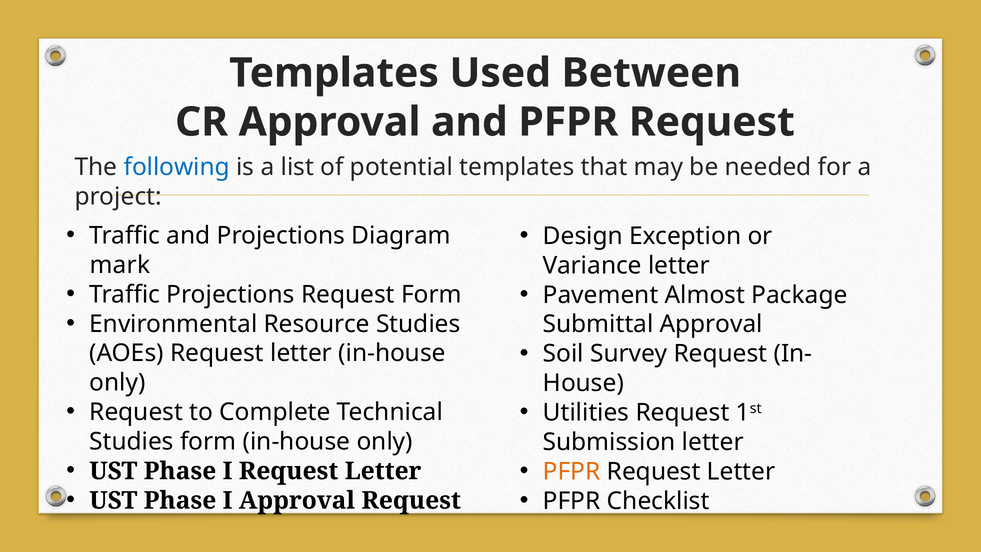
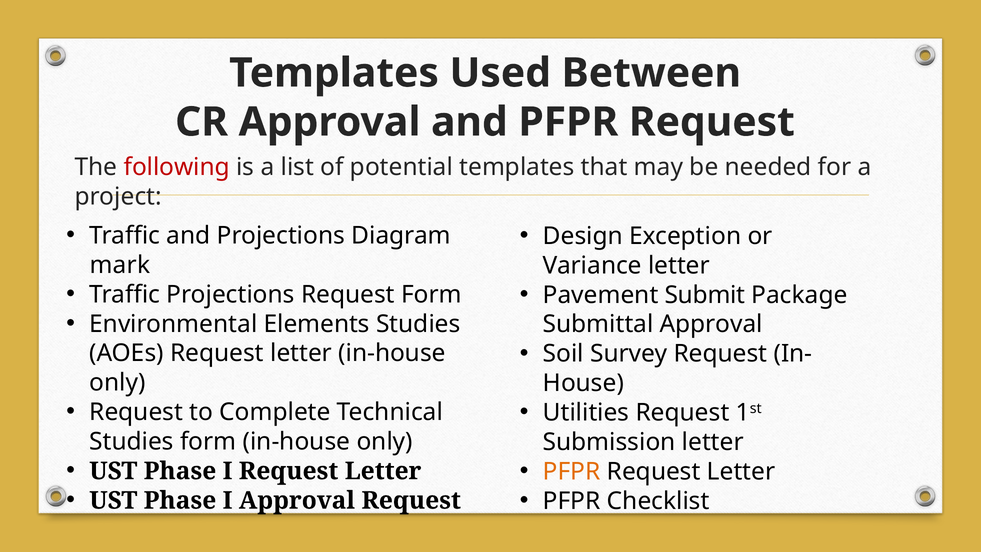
following colour: blue -> red (177, 167)
Almost: Almost -> Submit (705, 295)
Resource: Resource -> Elements (317, 324)
